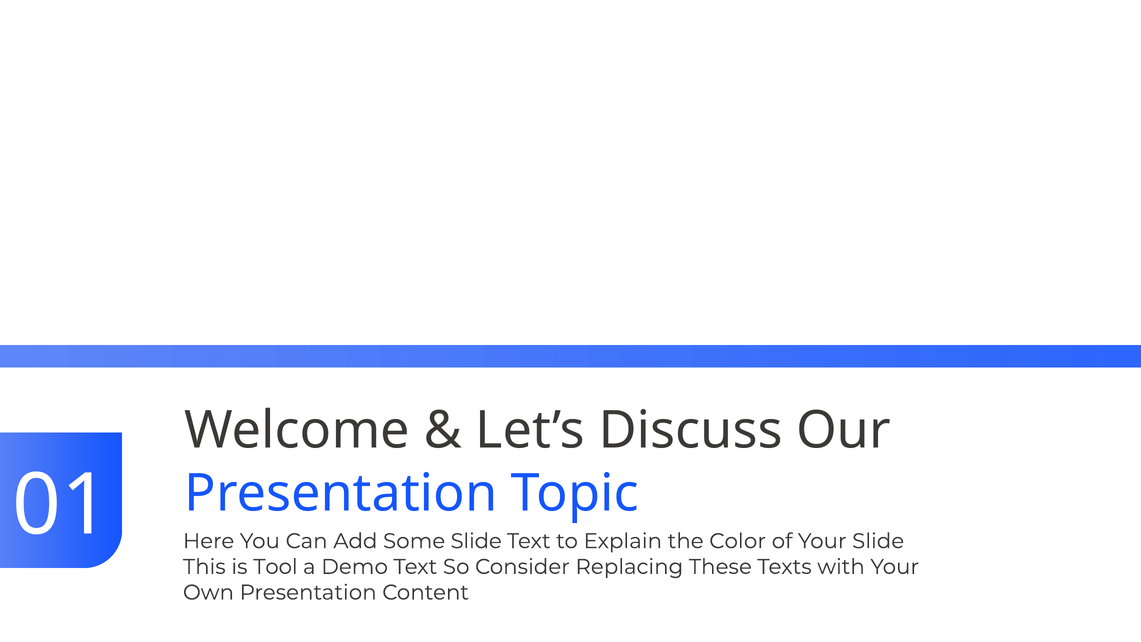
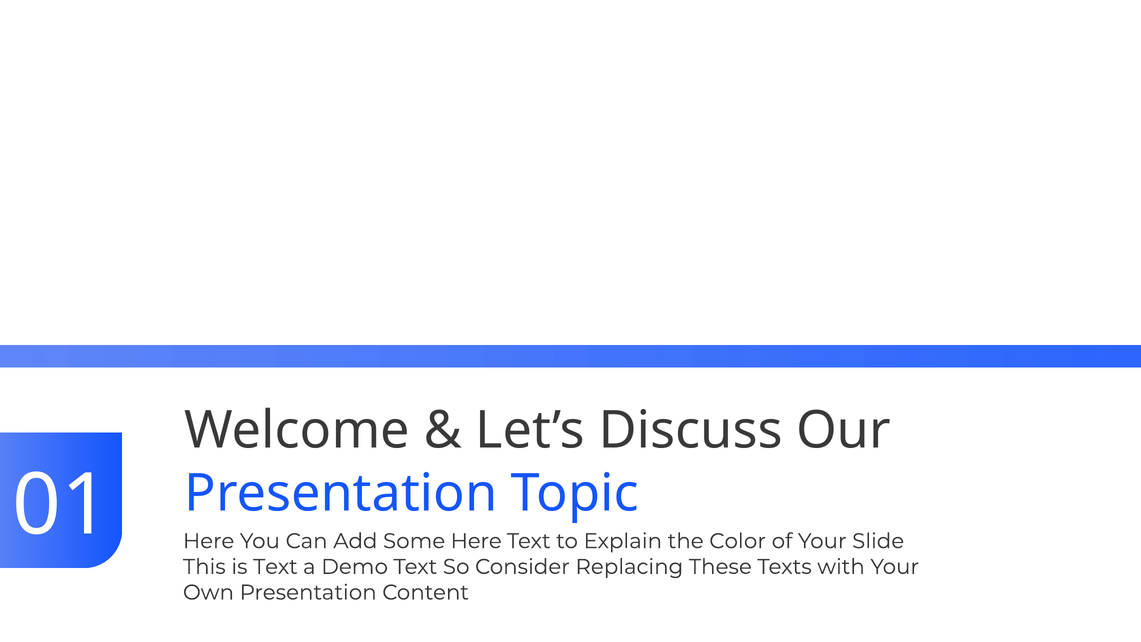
Some Slide: Slide -> Here (476, 541)
is Tool: Tool -> Text (275, 567)
